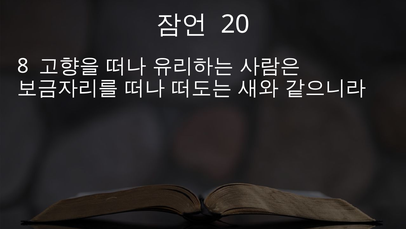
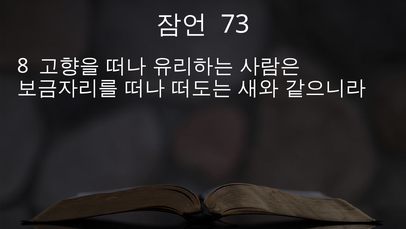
20: 20 -> 73 (235, 24)
